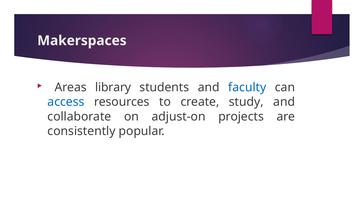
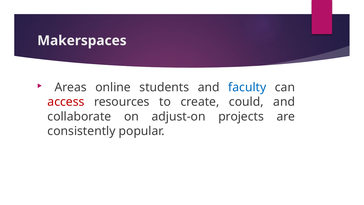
library: library -> online (113, 87)
access colour: blue -> red (66, 102)
study: study -> could (246, 102)
